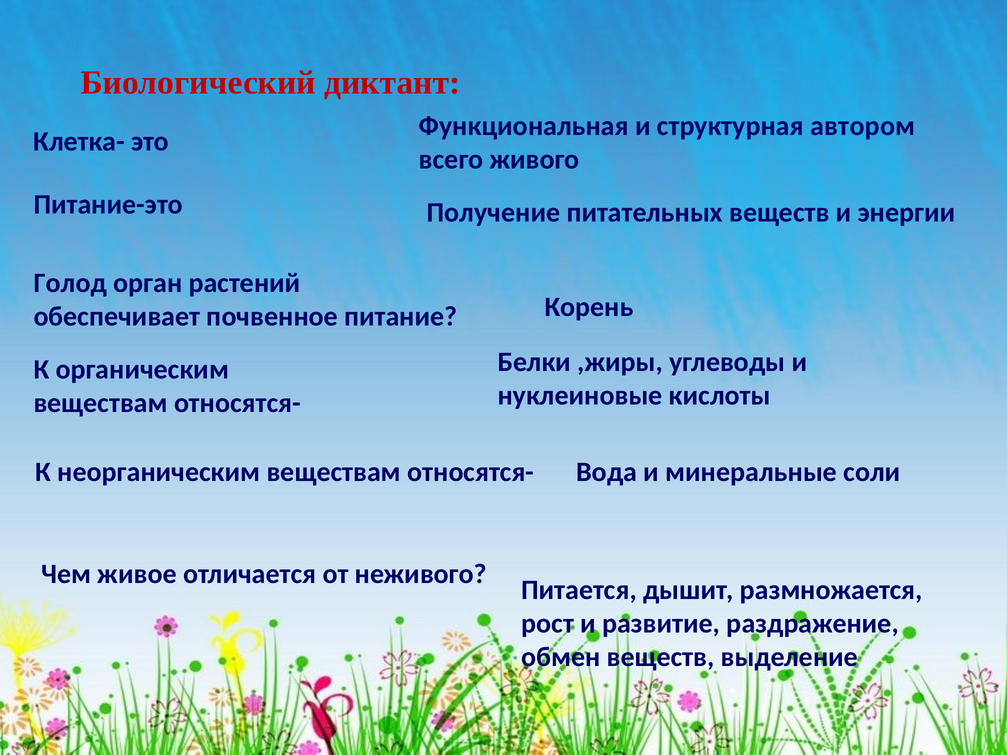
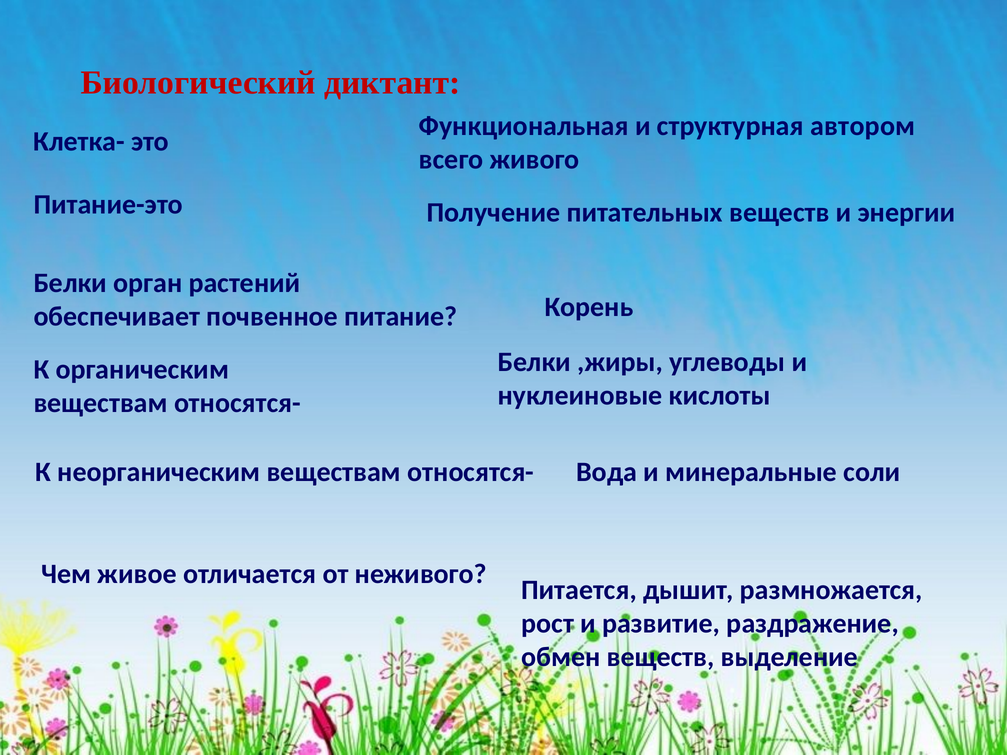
Голод: Голод -> Белки (70, 283)
